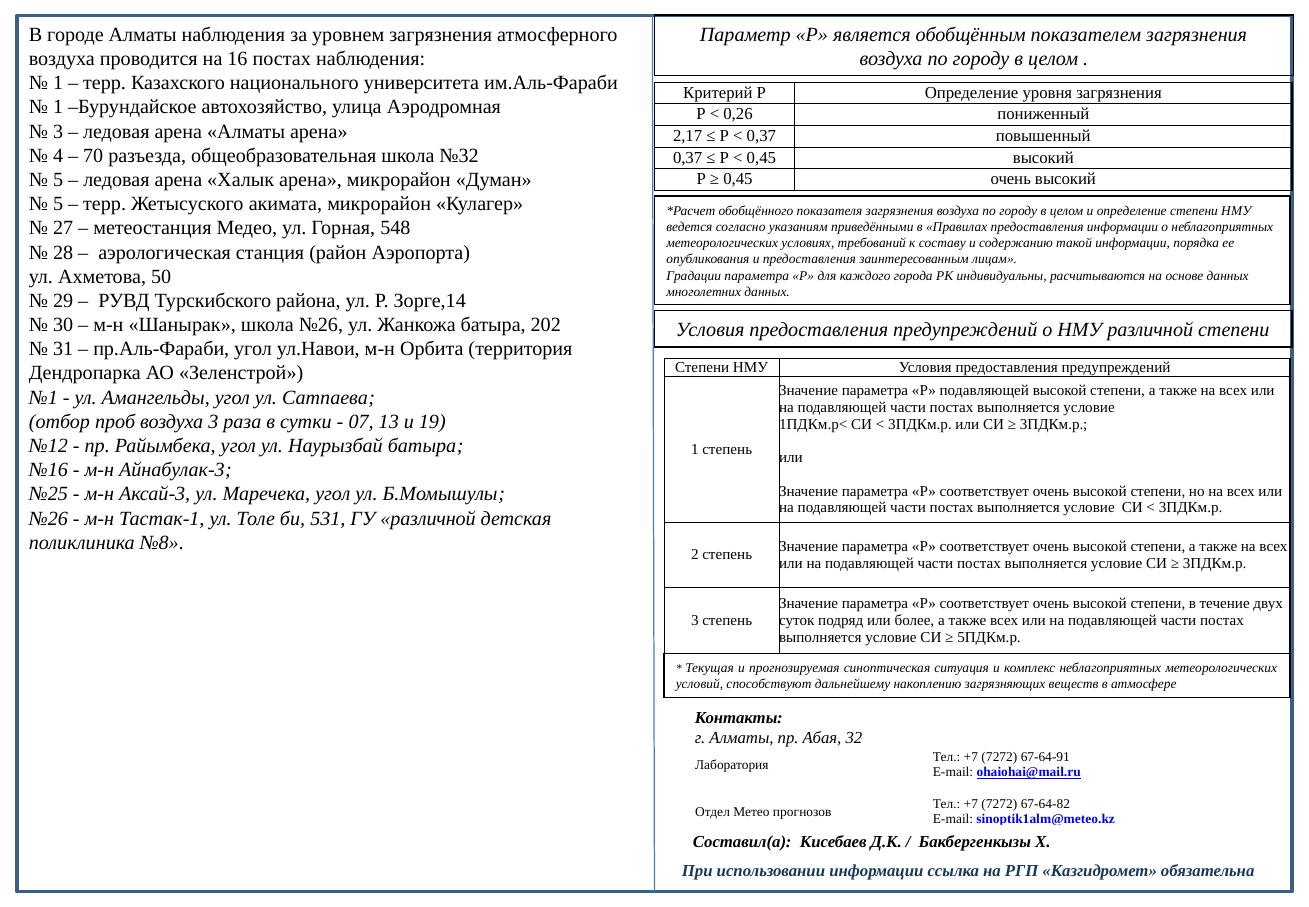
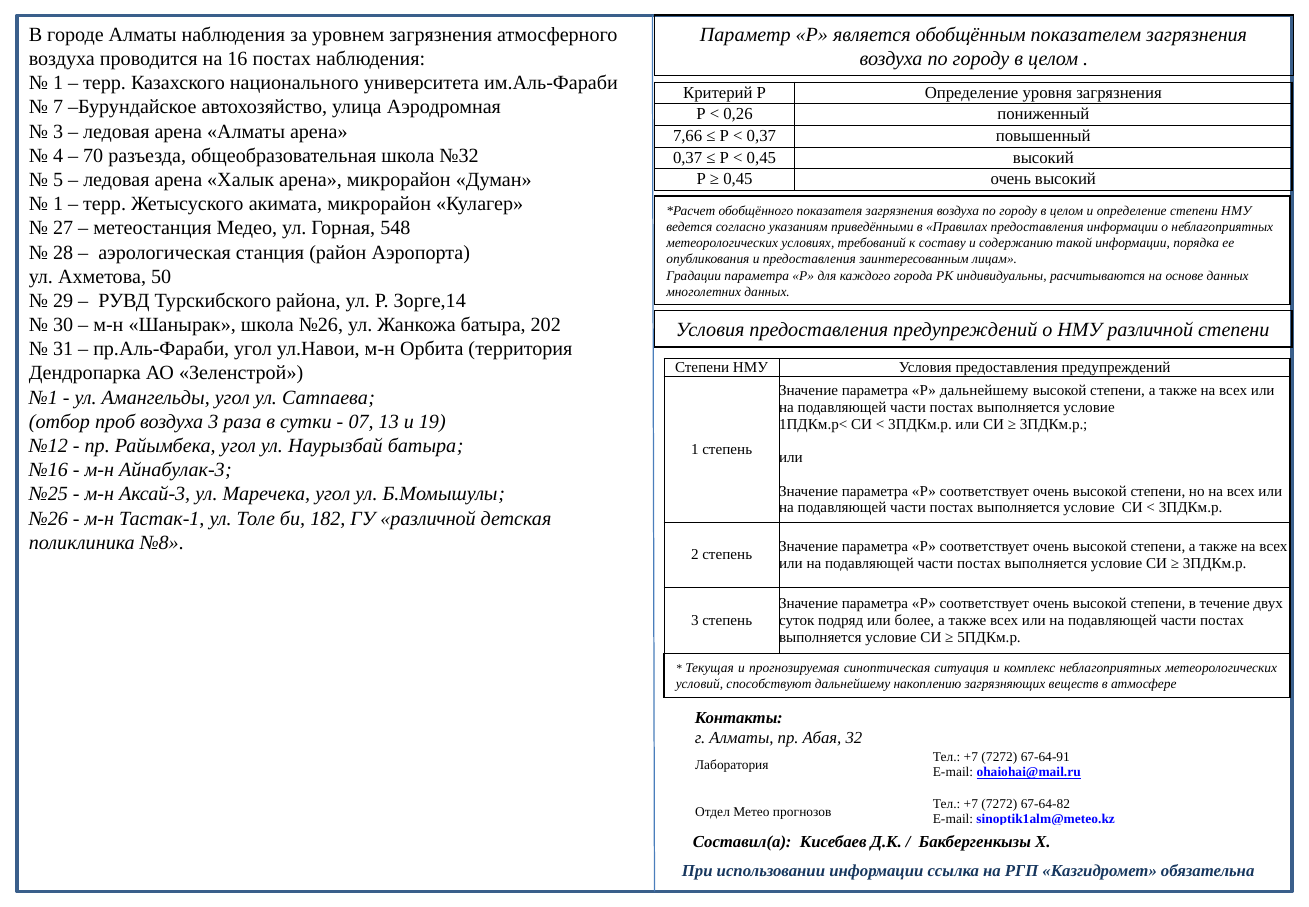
1: 1 -> 7 (58, 107)
2,17: 2,17 -> 7,66 (688, 136)
5: 5 -> 1 (58, 204)
Р подавляющей: подавляющей -> дальнейшему (984, 390)
531: 531 -> 182 (328, 518)
